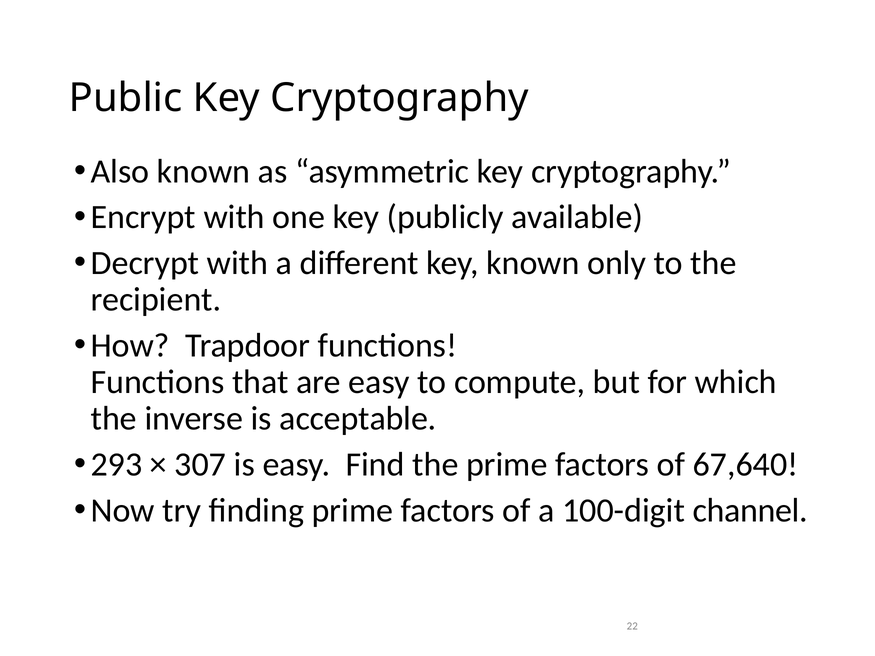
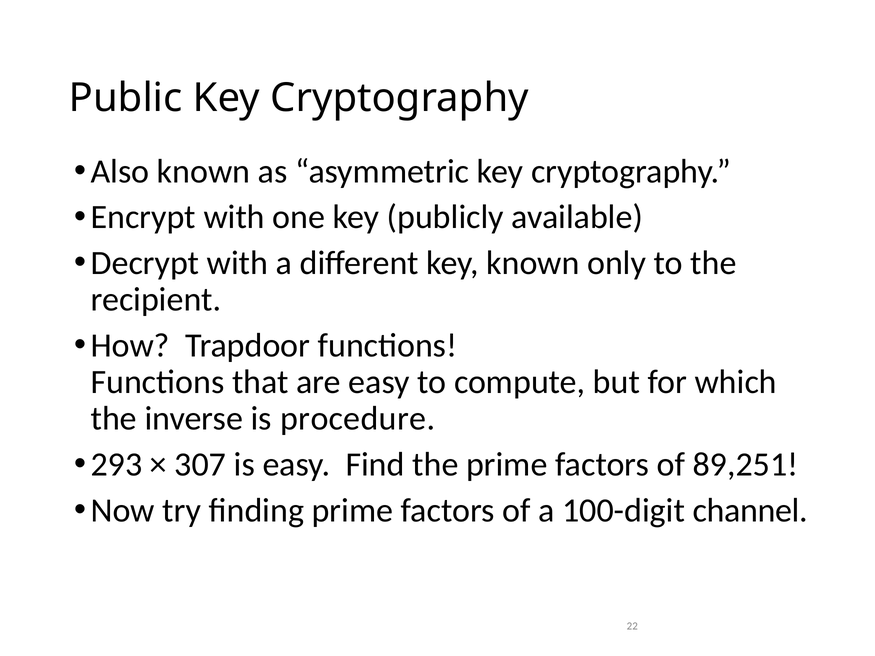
acceptable: acceptable -> procedure (358, 419)
67,640: 67,640 -> 89,251 (746, 465)
